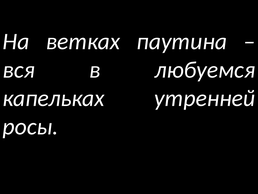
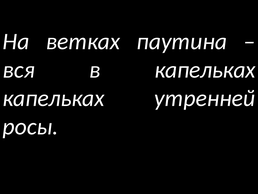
в любуемся: любуемся -> капельках (205, 70)
